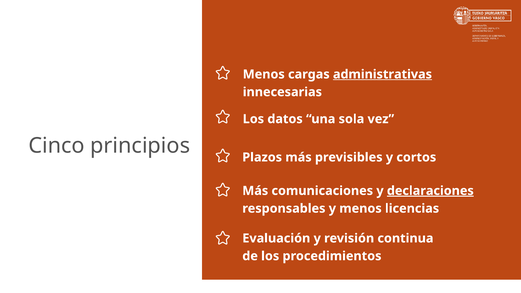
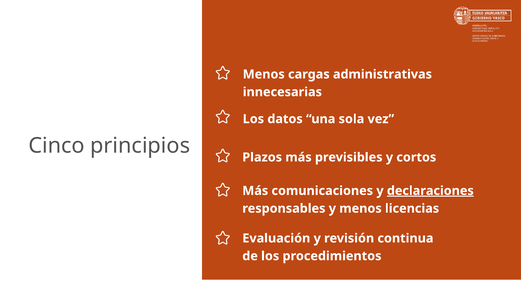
administrativas underline: present -> none (382, 74)
